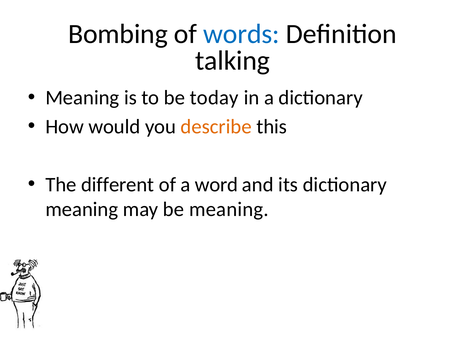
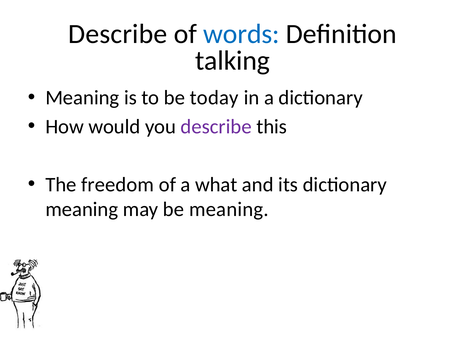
Bombing: Bombing -> Describe (118, 34)
describe colour: orange -> purple (216, 126)
different: different -> freedom (118, 184)
word: word -> what (216, 184)
